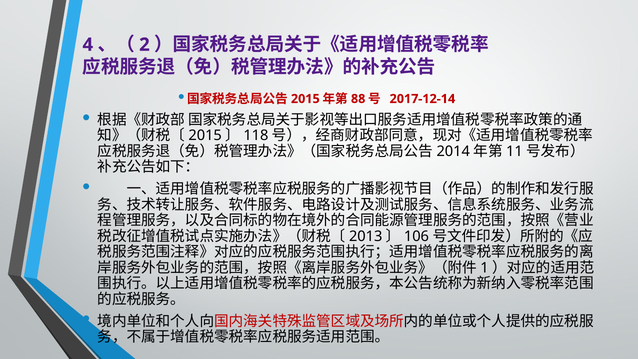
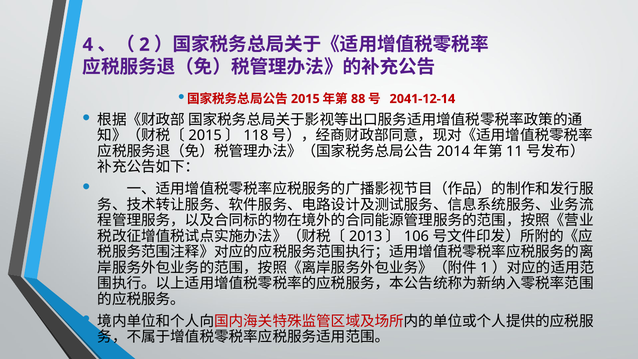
2017-12-14: 2017-12-14 -> 2041-12-14 (422, 99)
